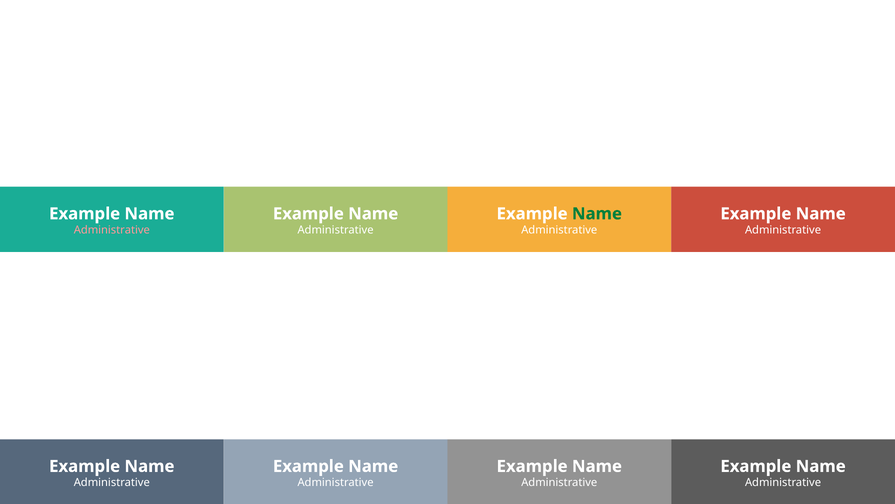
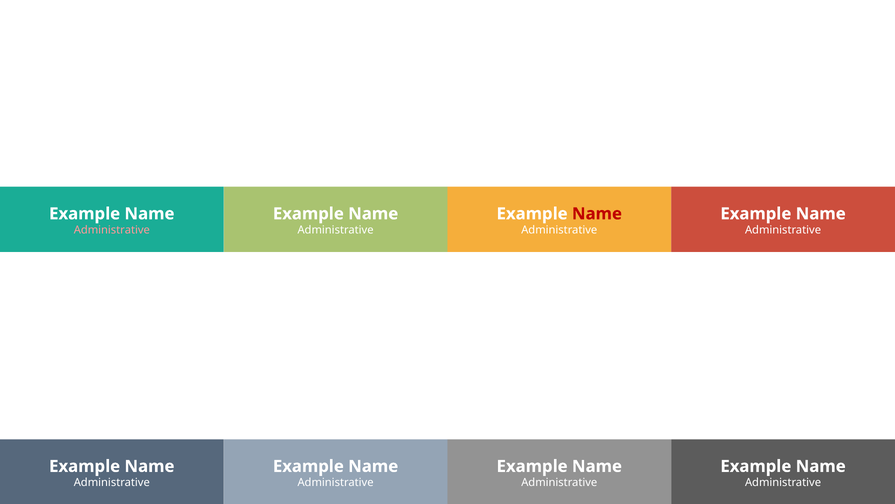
Name colour: green -> red (597, 214)
